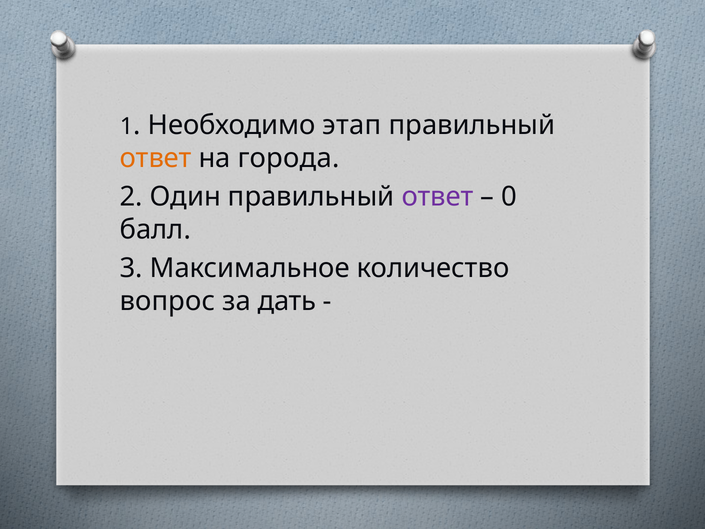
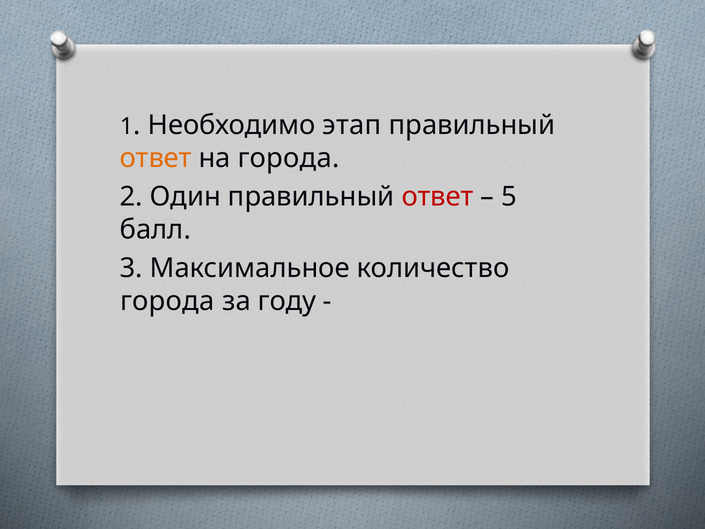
ответ colour: purple -> red (437, 197)
0: 0 -> 5 (509, 197)
вопрос: вопрос -> города (167, 301)
дать: дать -> году (287, 301)
